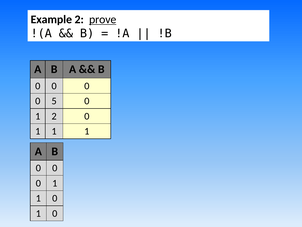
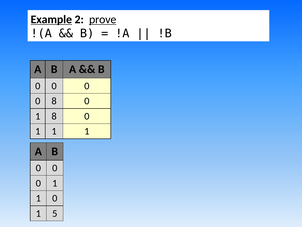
Example underline: none -> present (51, 19)
0 5: 5 -> 8 (54, 101)
1 2: 2 -> 8 (54, 116)
0: 0 -> 5 (55, 213)
